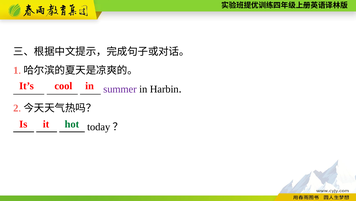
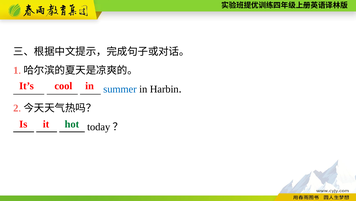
summer colour: purple -> blue (120, 89)
